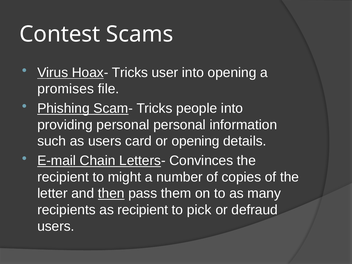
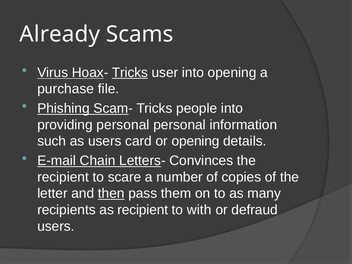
Contest: Contest -> Already (60, 34)
Tricks underline: none -> present (130, 73)
promises: promises -> purchase (66, 89)
might: might -> scare (125, 177)
pick: pick -> with (199, 210)
